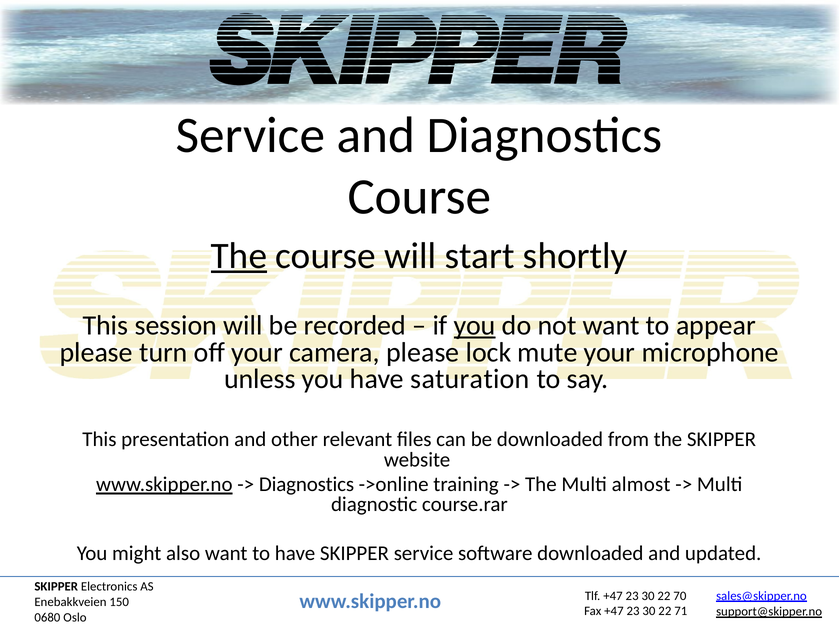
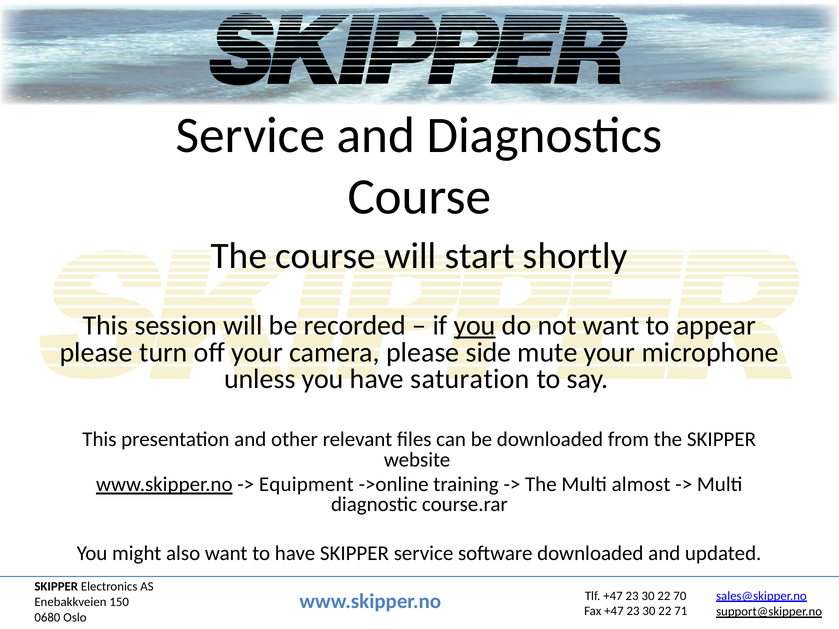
The underline: present -> none (239, 256)
lock: lock -> side (489, 352)
Diagnostics: Diagnostics -> Equipment (306, 484)
